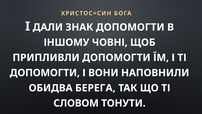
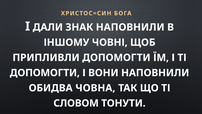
ЗНАК ДОПОМОГТИ: ДОПОМОГТИ -> НАПОВНИЛИ (130, 27)
БЕРЕГА: БЕРЕГА -> ЧОВНА (95, 88)
